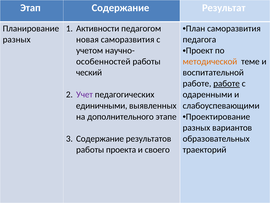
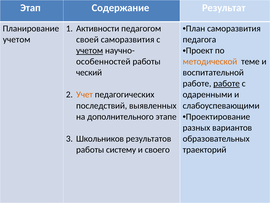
разных: разных -> учетом (17, 39)
новая: новая -> своей (87, 39)
учетом underline: none -> present (90, 50)
Учет colour: purple -> orange (84, 94)
единичными: единичными -> последствий (102, 105)
Содержание: Содержание -> Школьников (100, 138)
проекта: проекта -> систему (121, 149)
